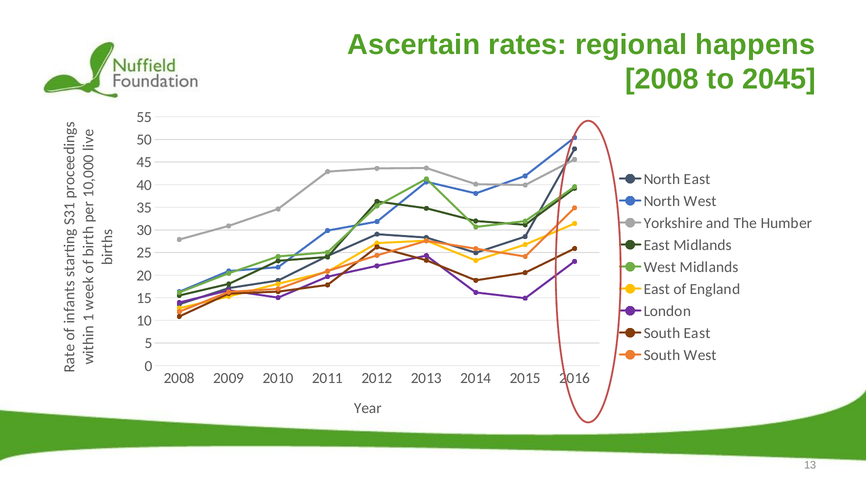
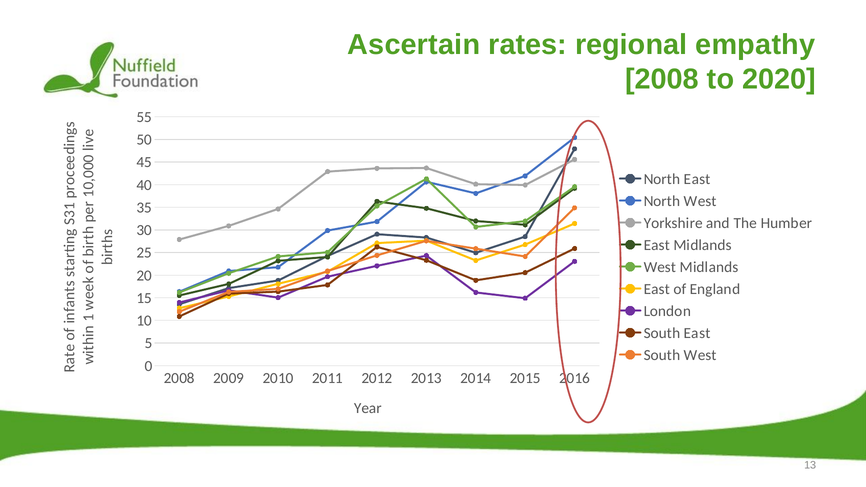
happens: happens -> empathy (755, 45)
2045: 2045 -> 2020 (779, 79)
